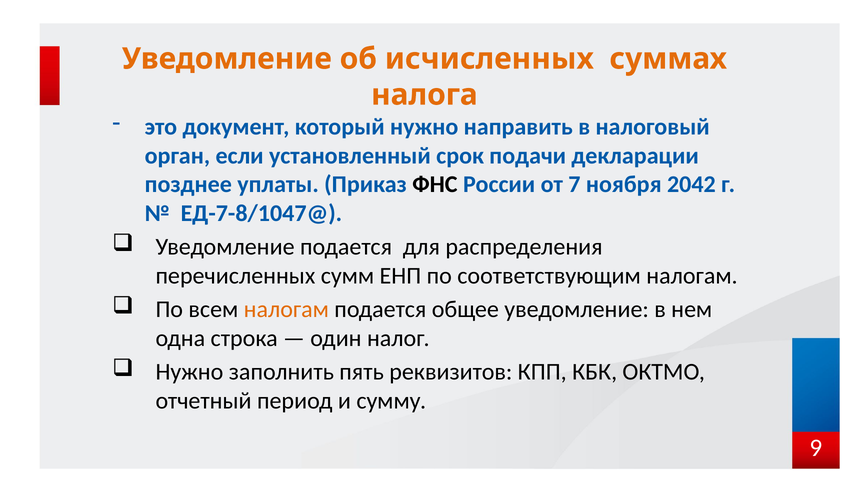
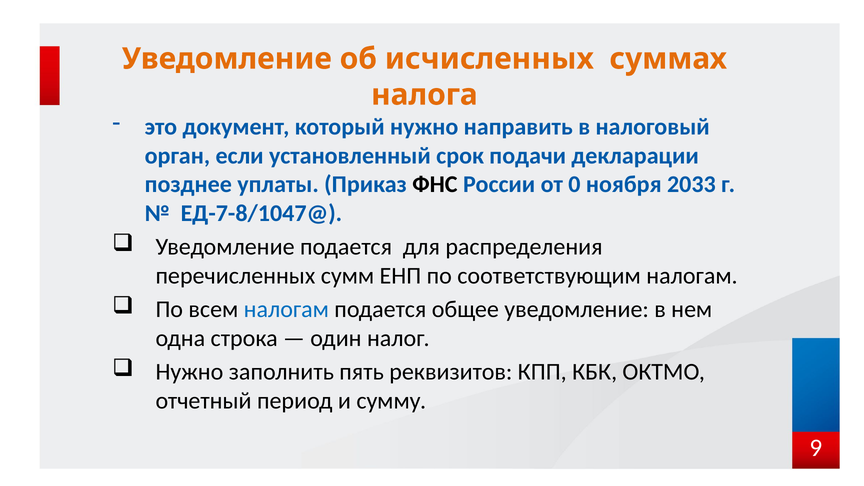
7: 7 -> 0 (574, 185)
2042: 2042 -> 2033 (691, 185)
налогам colour: orange -> blue (286, 310)
